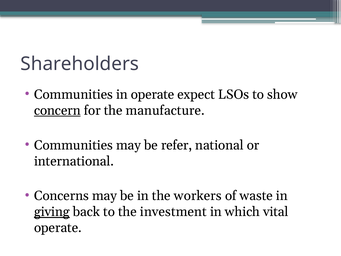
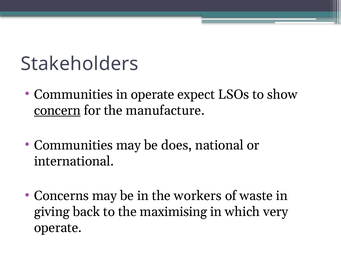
Shareholders: Shareholders -> Stakeholders (80, 64)
refer: refer -> does (177, 145)
giving underline: present -> none (52, 212)
investment: investment -> maximising (173, 212)
vital: vital -> very (276, 212)
